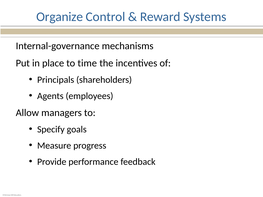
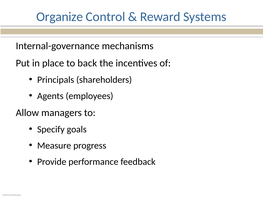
time: time -> back (87, 63)
